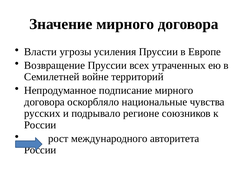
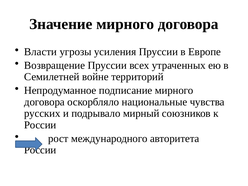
регионе: регионе -> мирный (141, 113)
